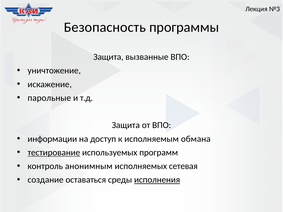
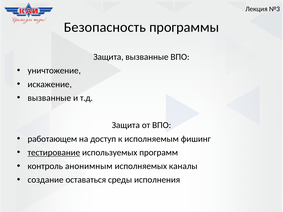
парольные: парольные -> вызванные (49, 98)
информации: информации -> работающем (52, 139)
обмана: обмана -> фишинг (196, 139)
сетевая: сетевая -> каналы (183, 166)
исполнения underline: present -> none (157, 180)
